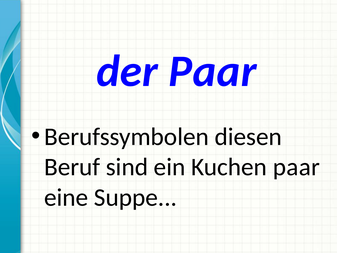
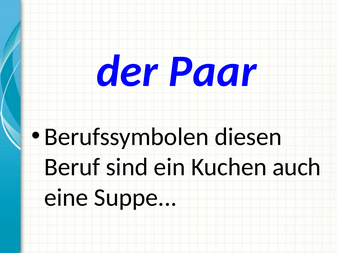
Kuchen paar: paar -> auch (297, 167)
